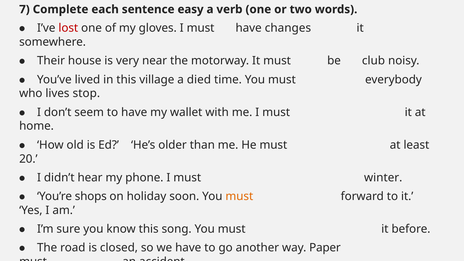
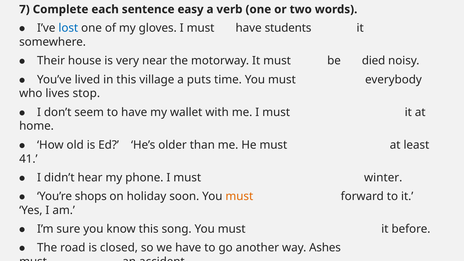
lost colour: red -> blue (68, 28)
changes: changes -> students (288, 28)
club: club -> died (374, 61)
died: died -> puts (199, 80)
20: 20 -> 41 (28, 159)
Paper: Paper -> Ashes (325, 248)
